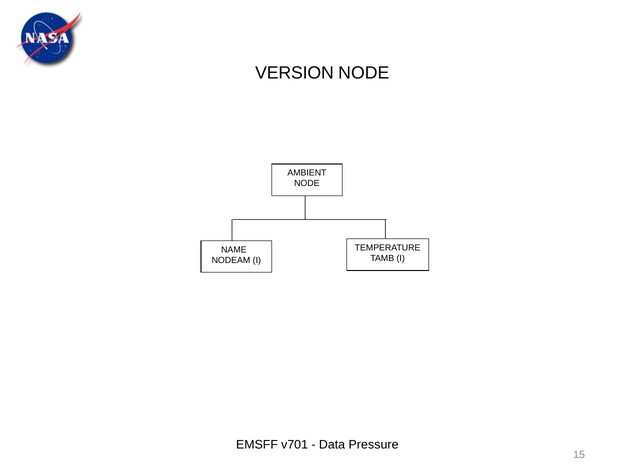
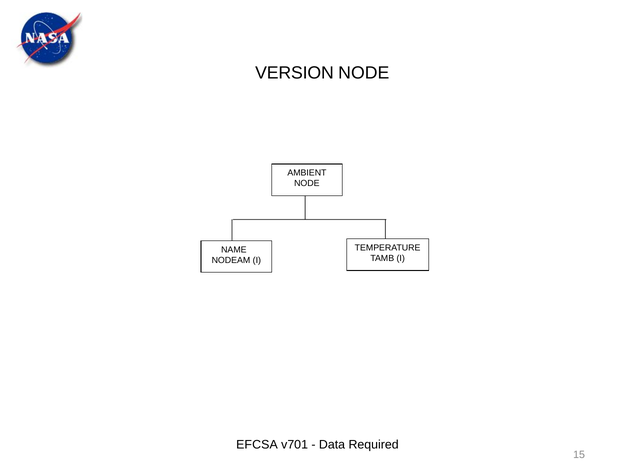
EMSFF: EMSFF -> EFCSA (257, 445)
Pressure: Pressure -> Required (374, 445)
